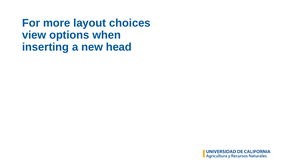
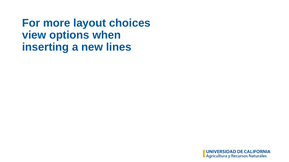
head: head -> lines (119, 47)
